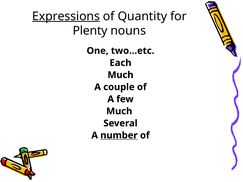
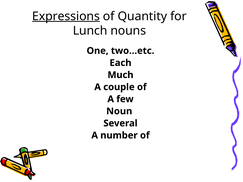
Plenty: Plenty -> Lunch (90, 31)
Much: Much -> Noun (119, 111)
number underline: present -> none (119, 136)
